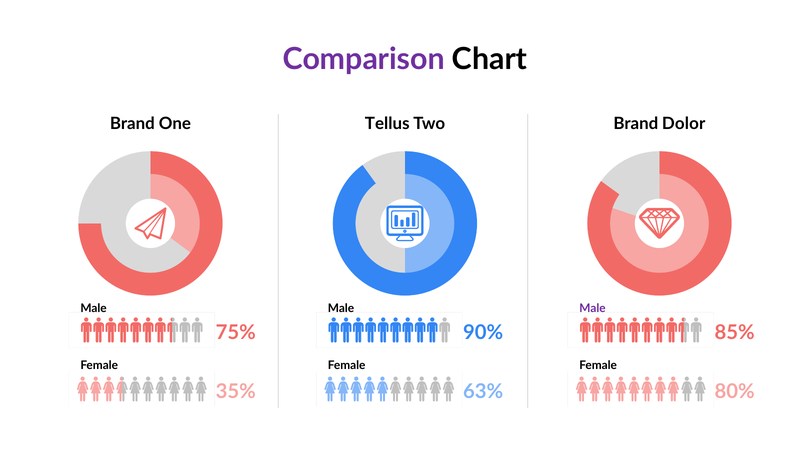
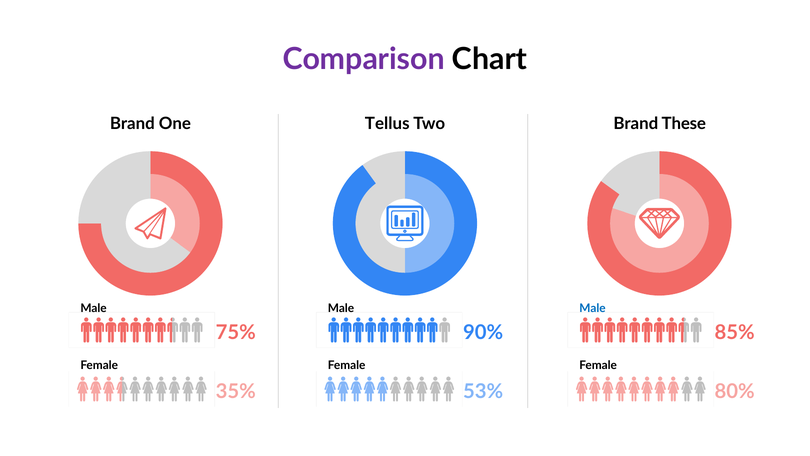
Dolor: Dolor -> These (684, 123)
Male colour: purple -> blue (593, 308)
63%: 63% -> 53% (483, 391)
